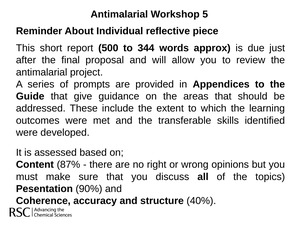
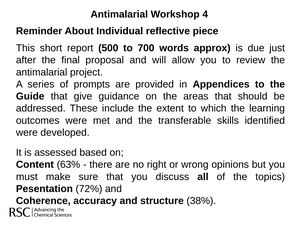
5: 5 -> 4 (205, 14)
344: 344 -> 700 (146, 48)
87%: 87% -> 63% (68, 164)
90%: 90% -> 72% (89, 189)
40%: 40% -> 38% (201, 201)
